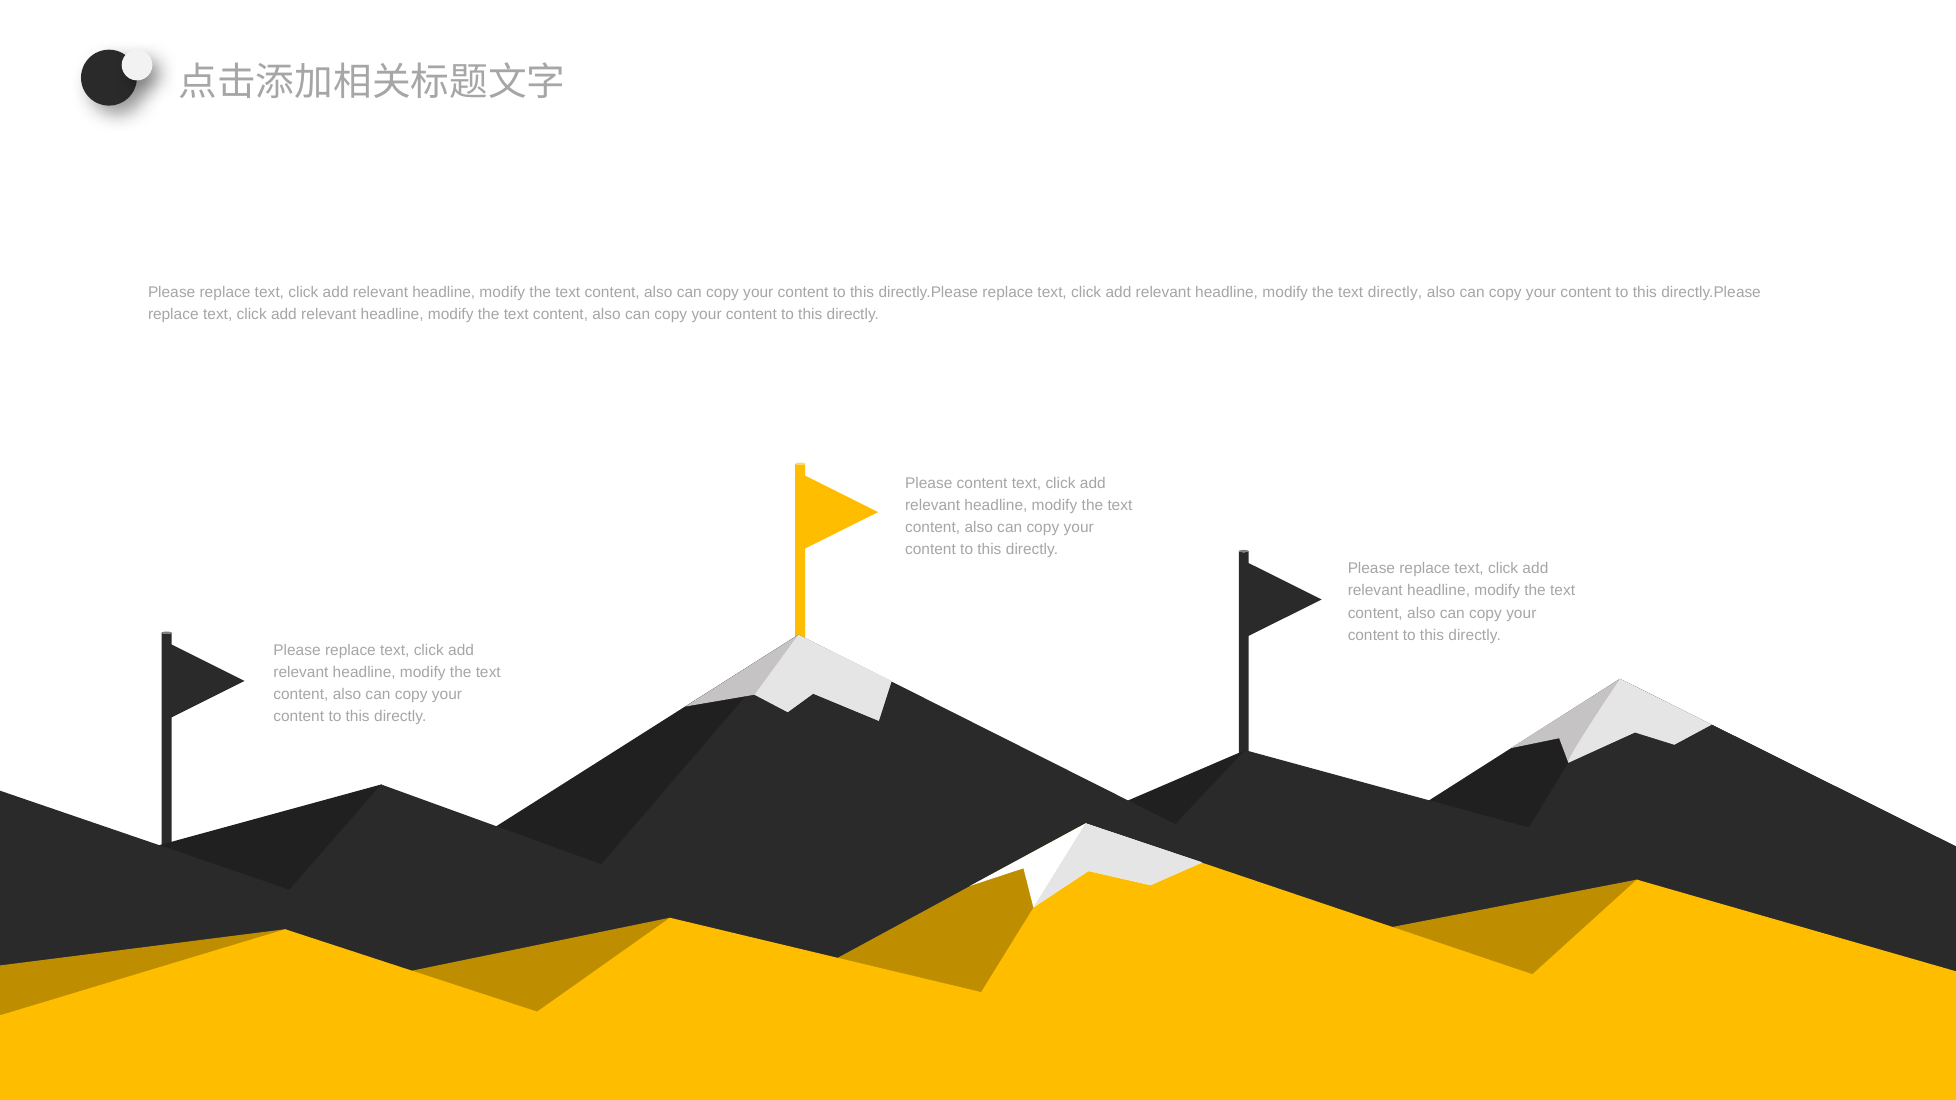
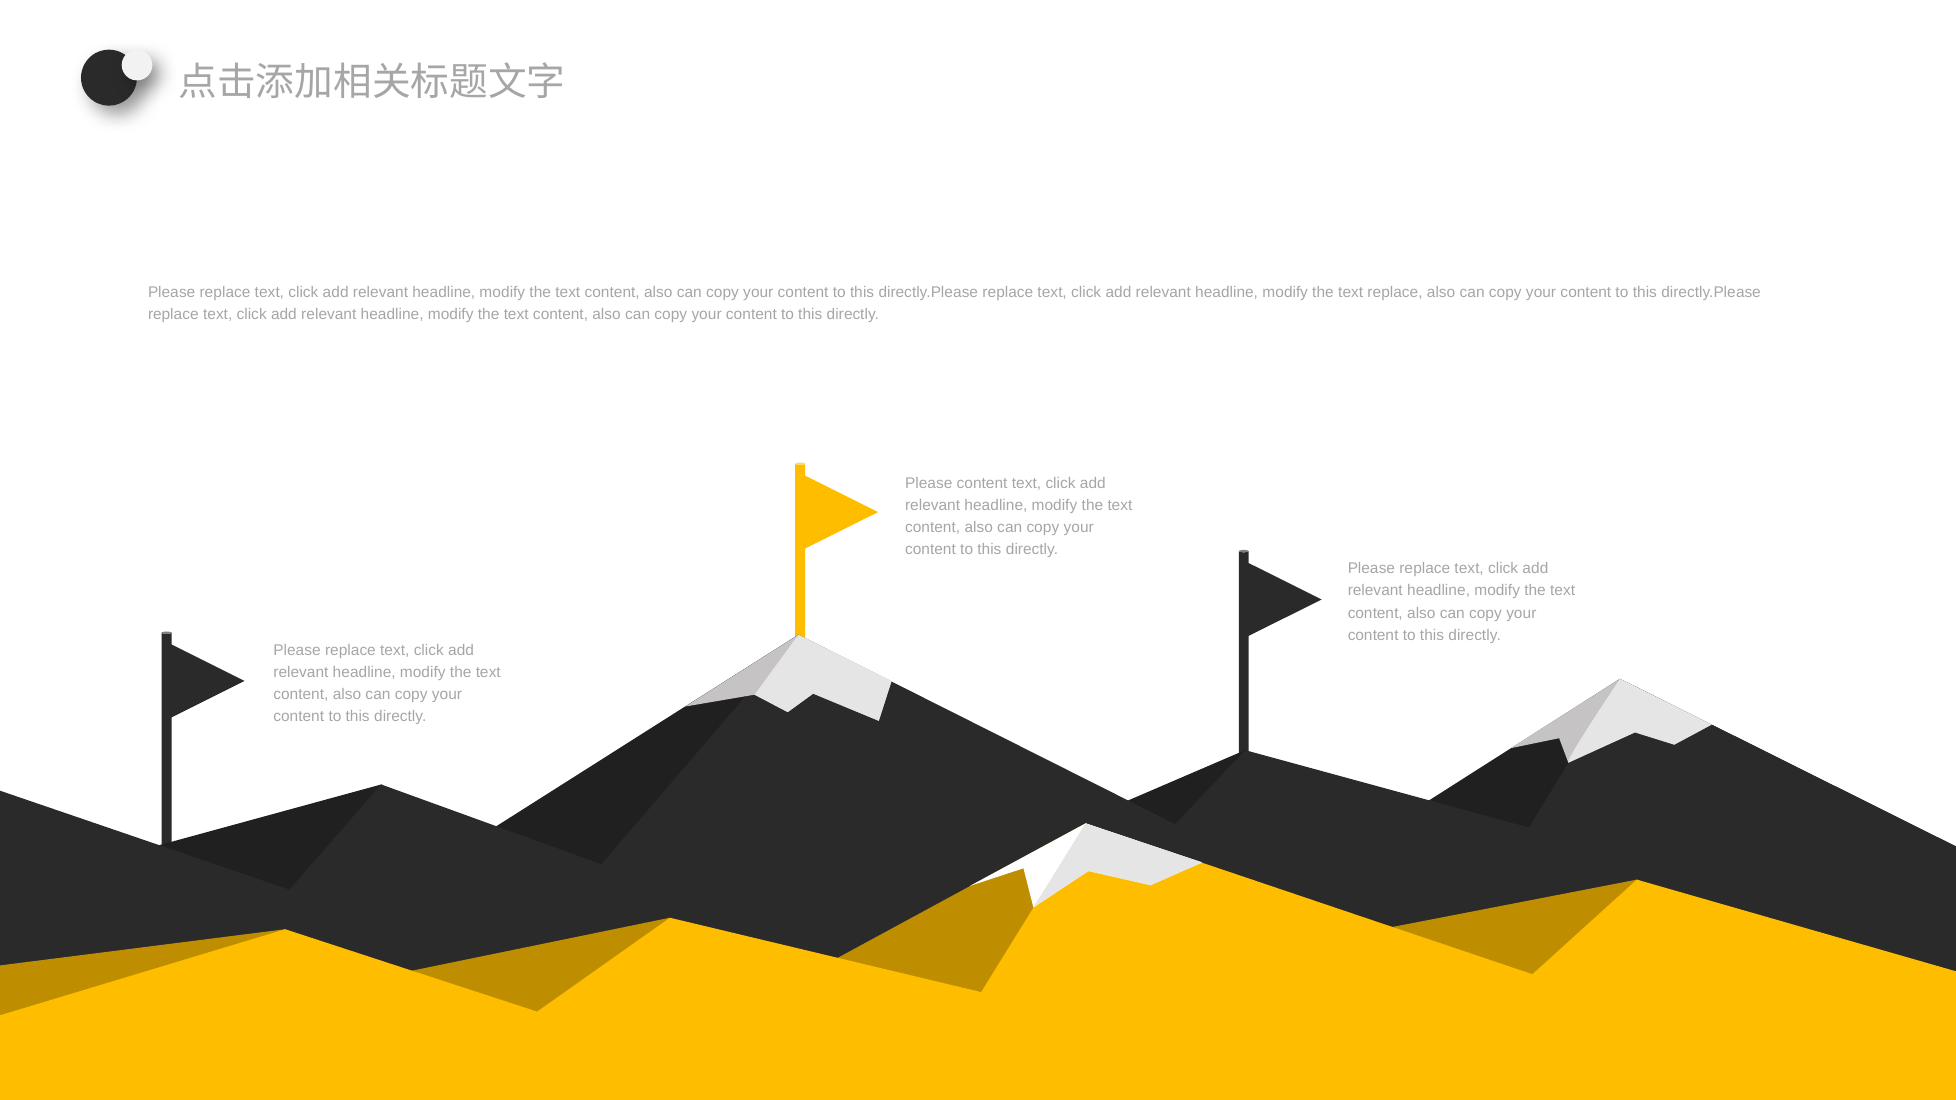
text directly: directly -> replace (1395, 293)
